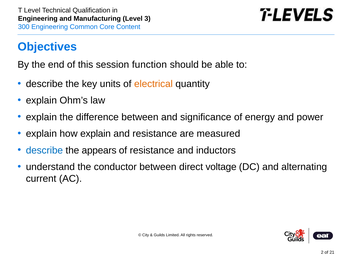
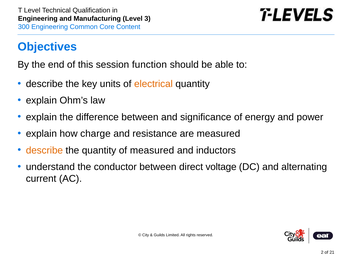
how explain: explain -> charge (95, 134)
describe colour: blue -> orange (44, 150)
the appears: appears -> quantity (99, 150)
of resistance: resistance -> measured (152, 150)
